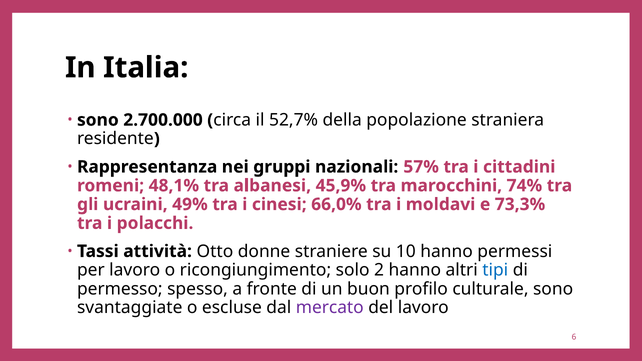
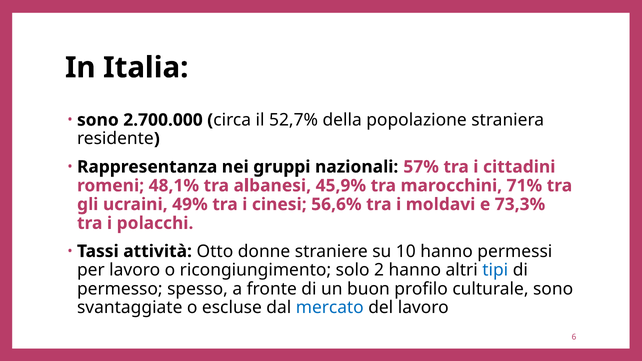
74%: 74% -> 71% (524, 186)
66,0%: 66,0% -> 56,6% (336, 204)
mercato colour: purple -> blue (330, 308)
